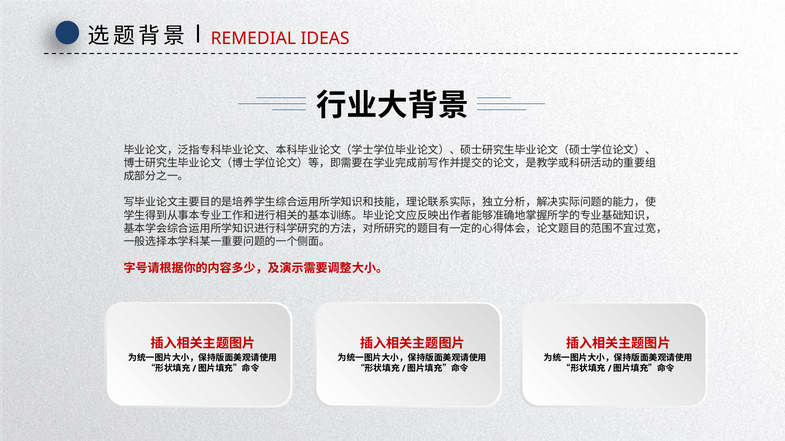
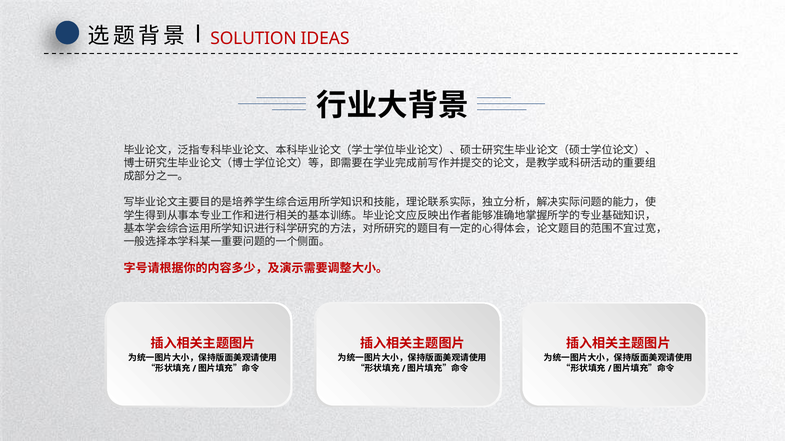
REMEDIAL: REMEDIAL -> SOLUTION (254, 39)
